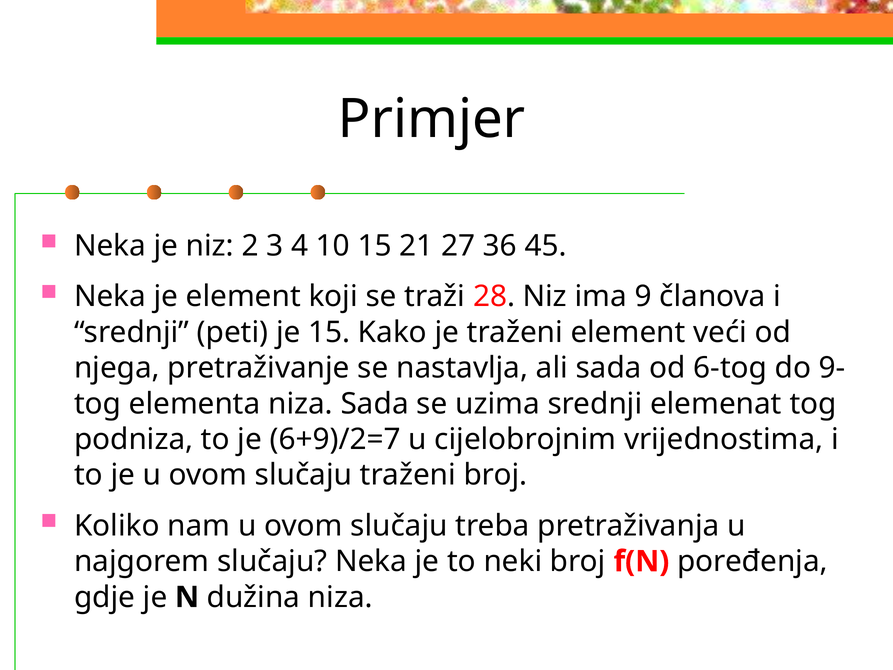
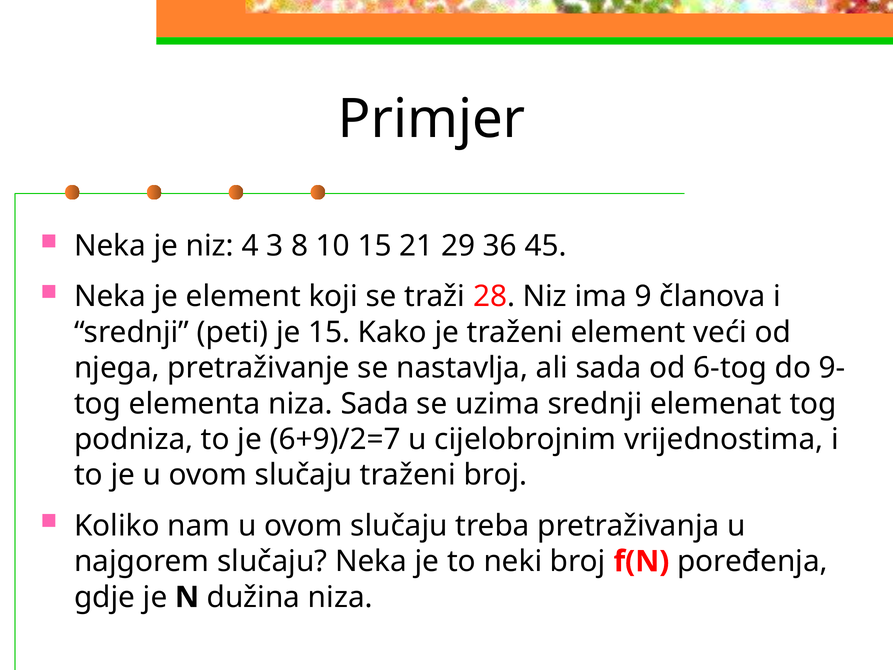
2: 2 -> 4 (250, 246)
4: 4 -> 8 (300, 246)
27: 27 -> 29 (458, 246)
